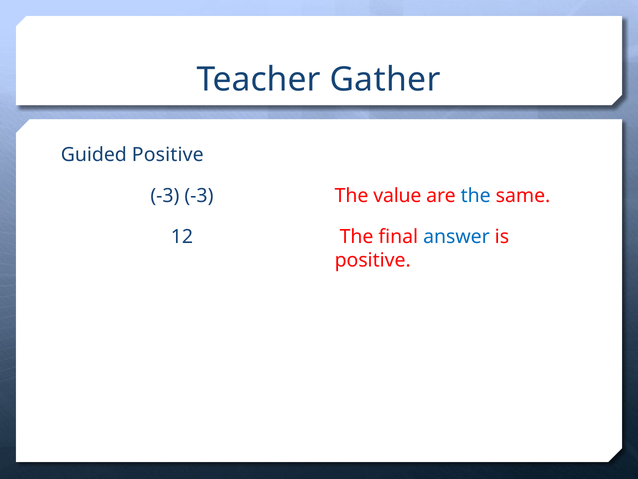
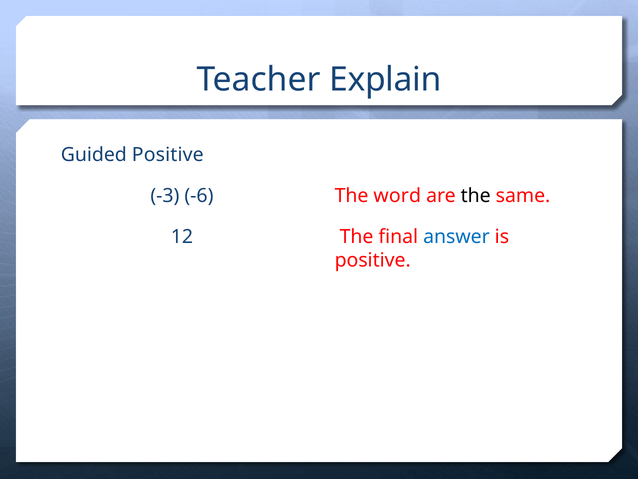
Gather: Gather -> Explain (385, 79)
-3 -3: -3 -> -6 (199, 196)
value: value -> word (397, 196)
the colour: blue -> black (476, 196)
